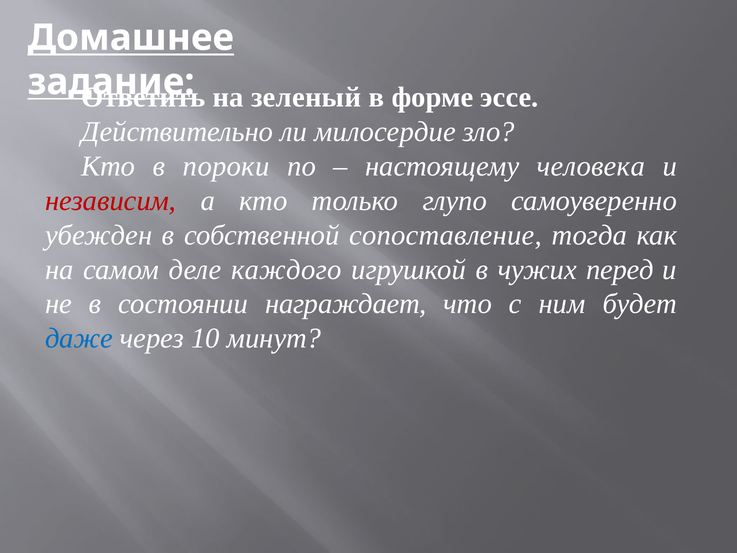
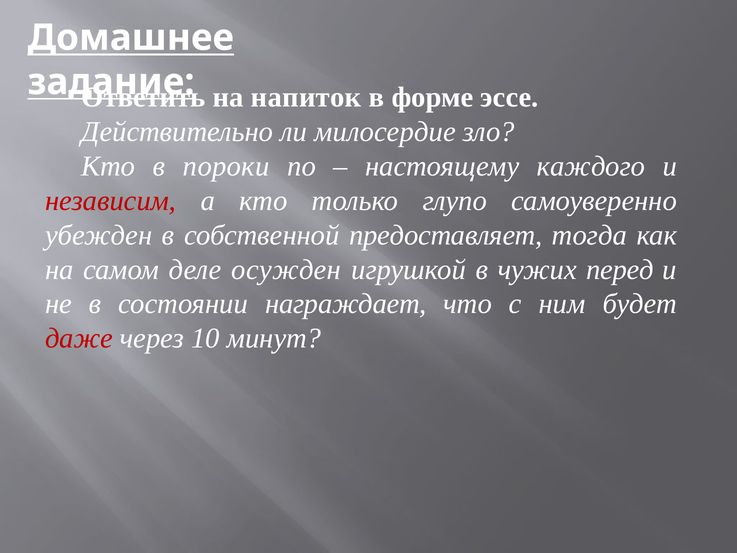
зеленый: зеленый -> напиток (306, 97)
человека: человека -> каждого (591, 166)
сопоставление: сопоставление -> предоставляет (446, 235)
каждого: каждого -> осужден (286, 269)
даже colour: blue -> red (79, 338)
